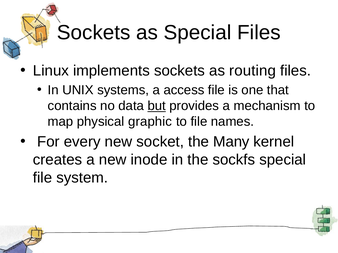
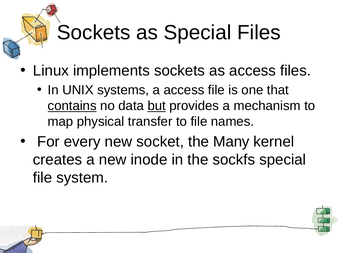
as routing: routing -> access (253, 71)
contains underline: none -> present (72, 106)
graphic: graphic -> transfer (150, 122)
